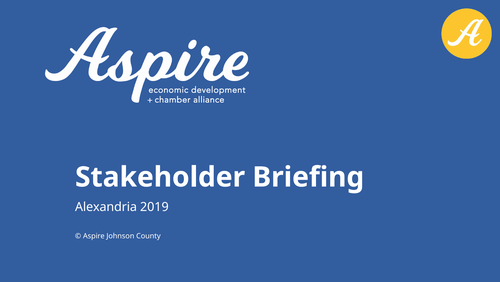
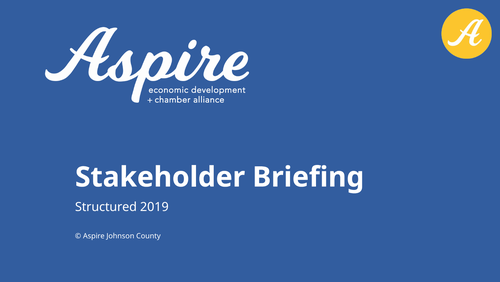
Alexandria: Alexandria -> Structured (106, 206)
